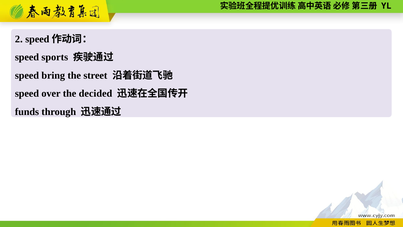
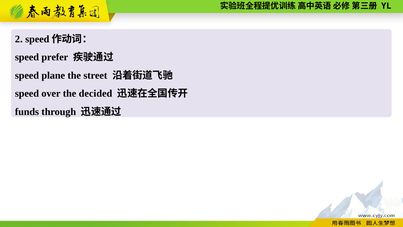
sports: sports -> prefer (55, 57)
bring: bring -> plane (53, 75)
